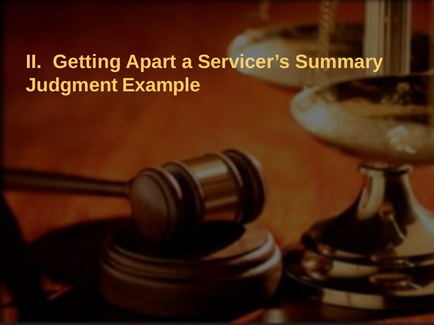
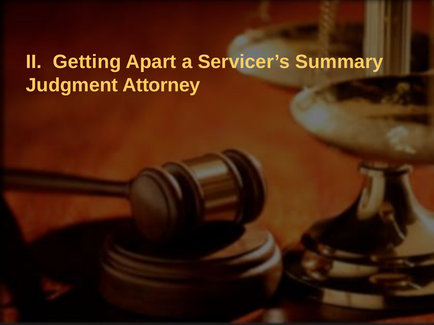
Example: Example -> Attorney (161, 85)
